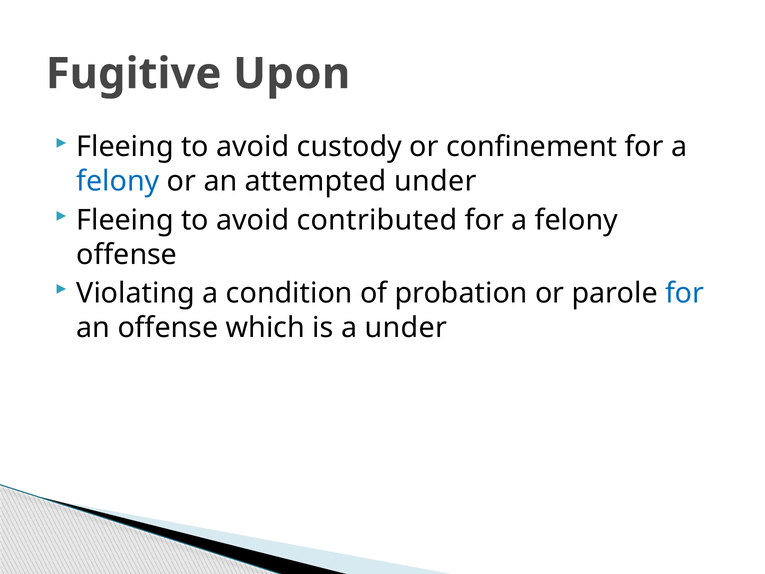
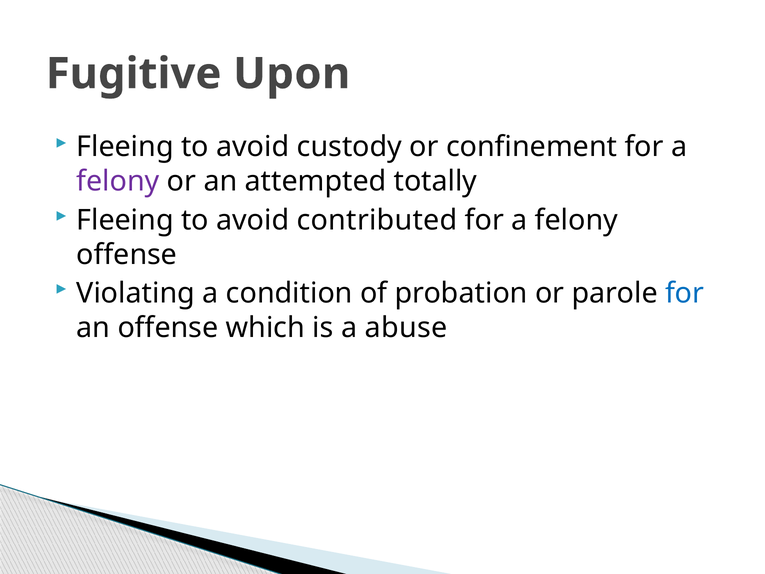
felony colour: blue -> purple (118, 181)
attempted under: under -> totally (436, 181)
a under: under -> abuse (406, 328)
